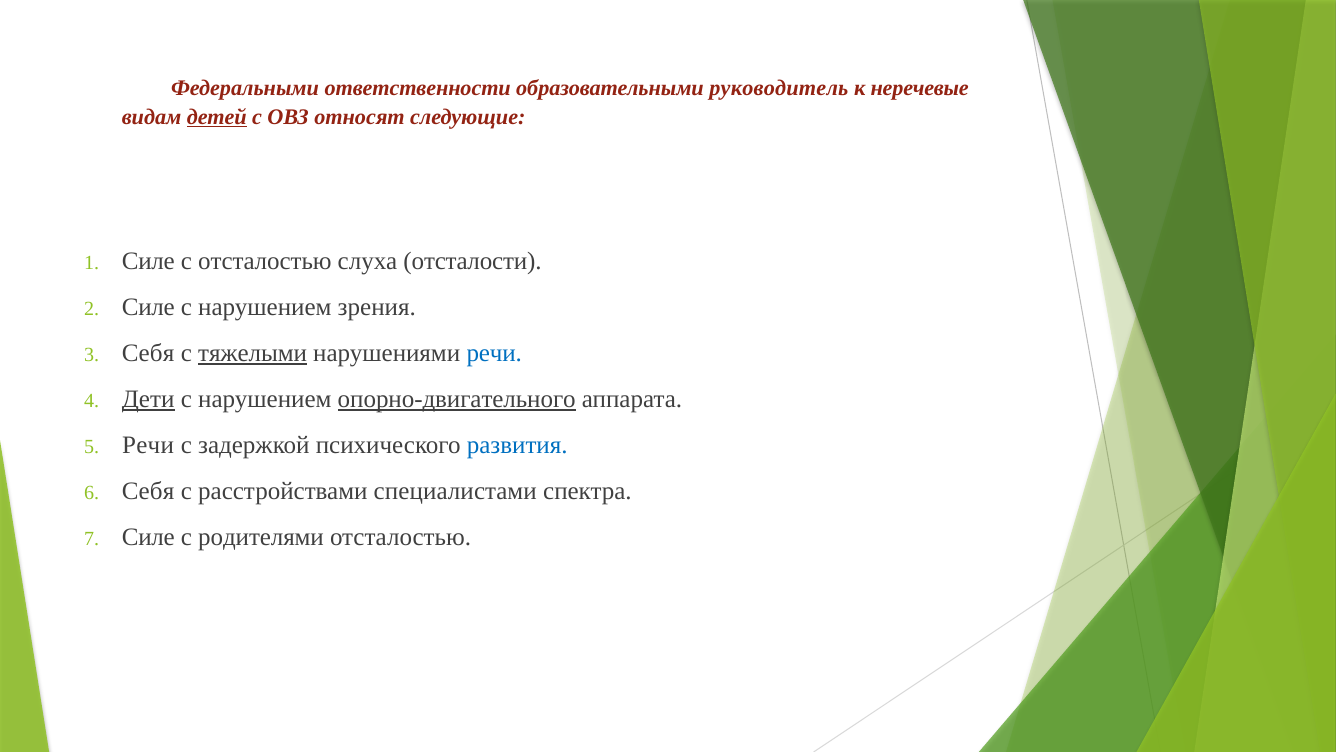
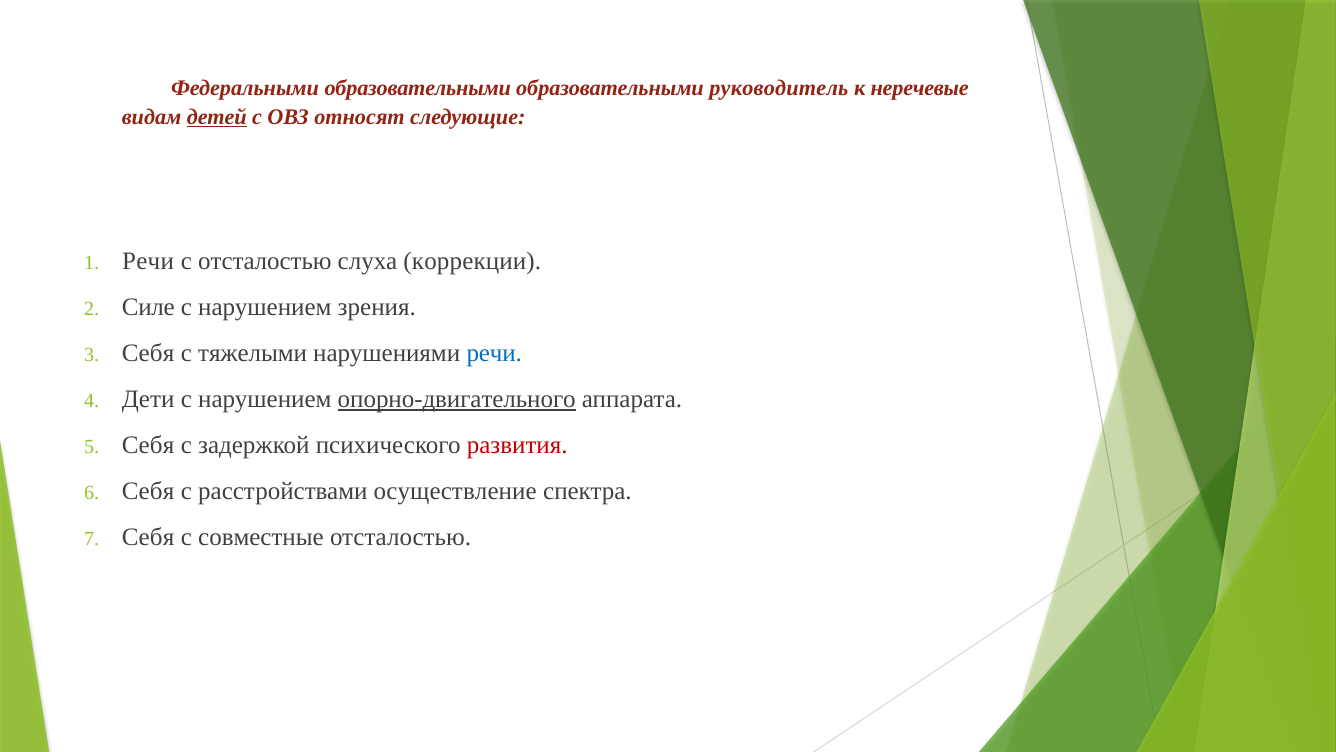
Федеральными ответственности: ответственности -> образовательными (418, 89)
Силе: Силе -> Речи (148, 261)
отсталости: отсталости -> коррекции (472, 261)
тяжелыми underline: present -> none (253, 353)
Дети underline: present -> none (148, 399)
Речи: Речи -> Себя (148, 445)
развития colour: blue -> red (517, 445)
специалистами: специалистами -> осуществление (455, 491)
Силе: Силе -> Себя (148, 537)
родителями: родителями -> совместные (261, 537)
